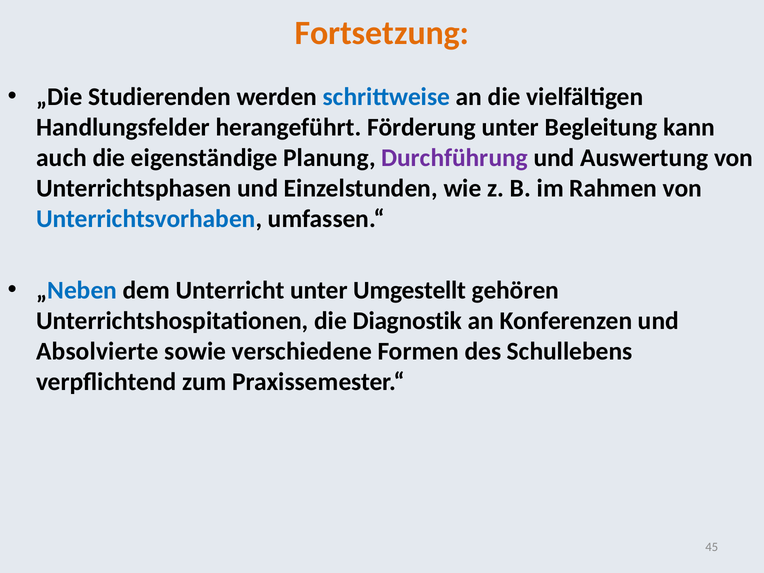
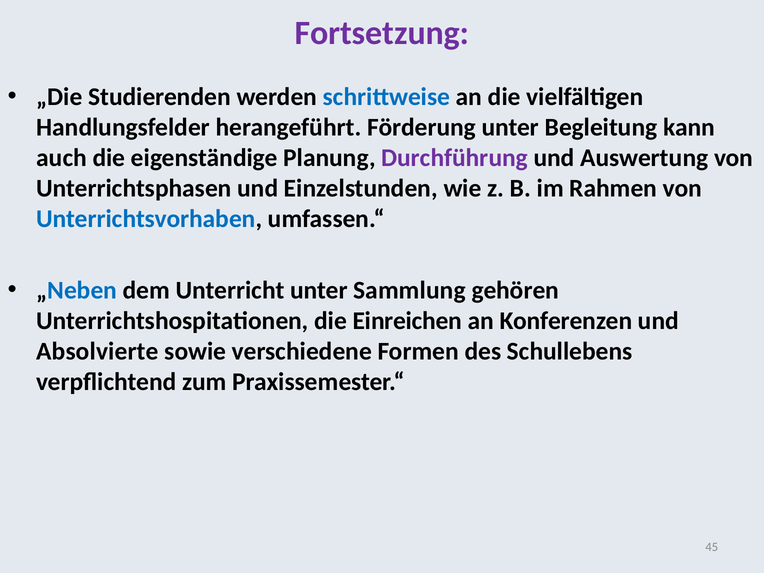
Fortsetzung colour: orange -> purple (382, 33)
Umgestellt: Umgestellt -> Sammlung (410, 290)
Diagnostik: Diagnostik -> Einreichen (407, 321)
